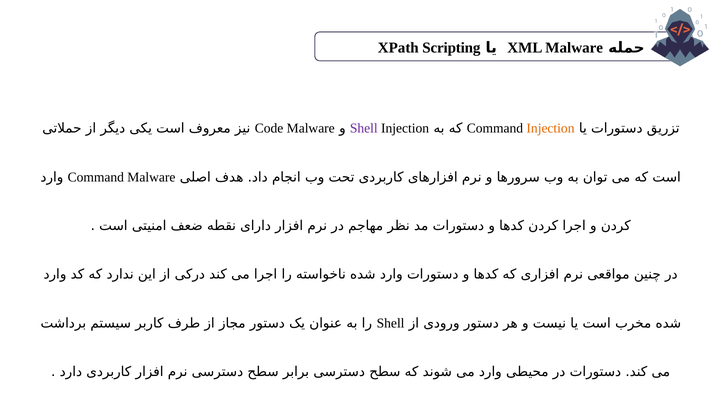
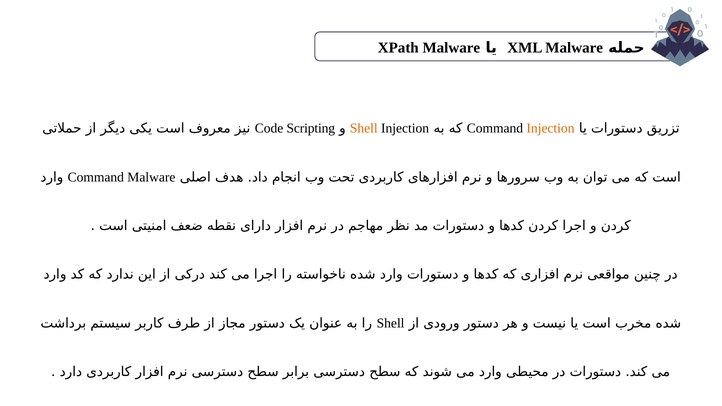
XPath Scripting: Scripting -> Malware (451, 48)
Code Malware: Malware -> Scripting (311, 128)
Shell colour: purple -> orange (364, 128)
